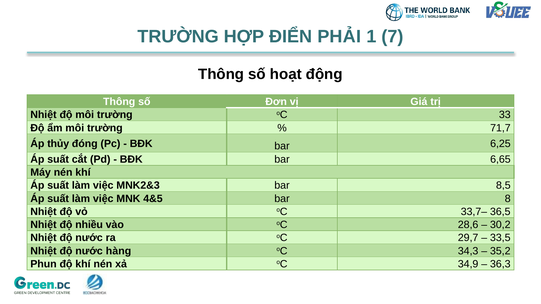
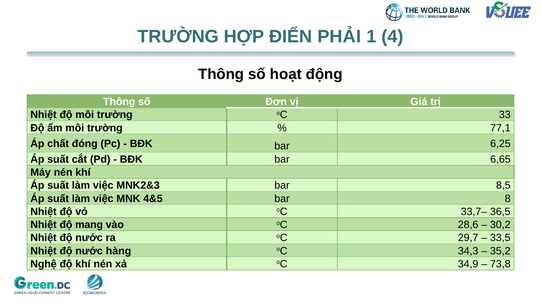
7: 7 -> 4 (392, 37)
71,7: 71,7 -> 77,1 (500, 128)
thủy: thủy -> chất (58, 144)
nhiều: nhiều -> mang (89, 225)
Phun: Phun -> Nghệ (43, 264)
36,3: 36,3 -> 73,8 (500, 264)
